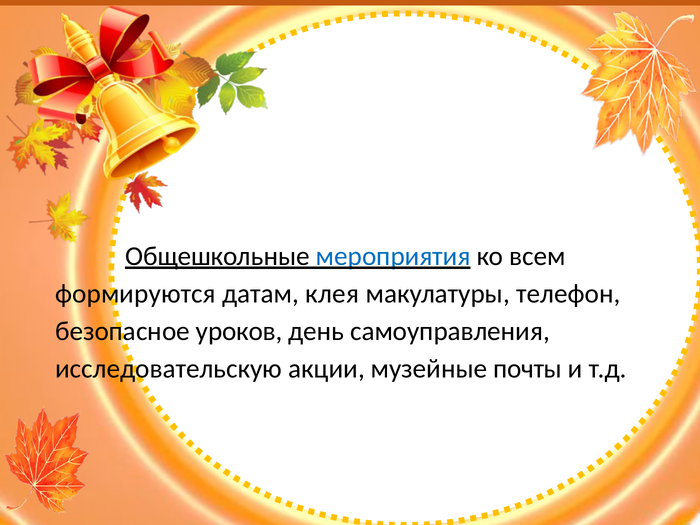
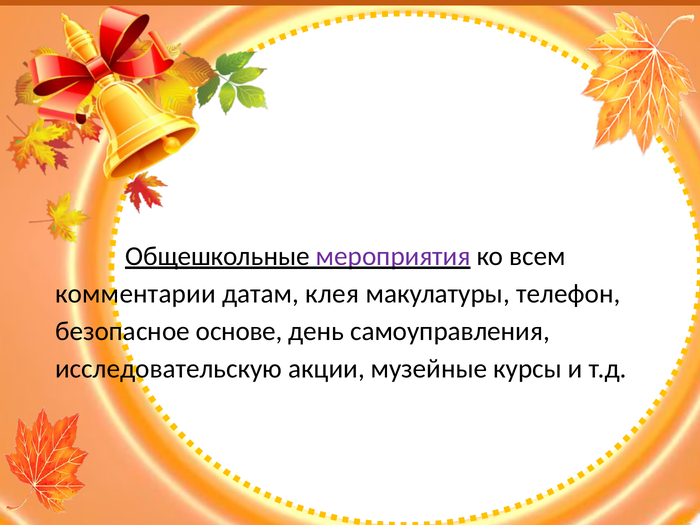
мероприятия colour: blue -> purple (393, 256)
формируются: формируются -> комментарии (135, 294)
уроков: уроков -> основе (239, 331)
почты: почты -> курсы (528, 369)
